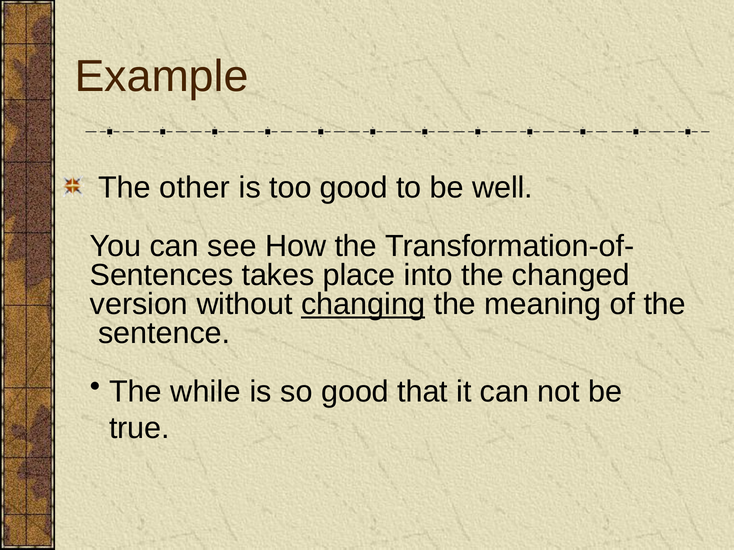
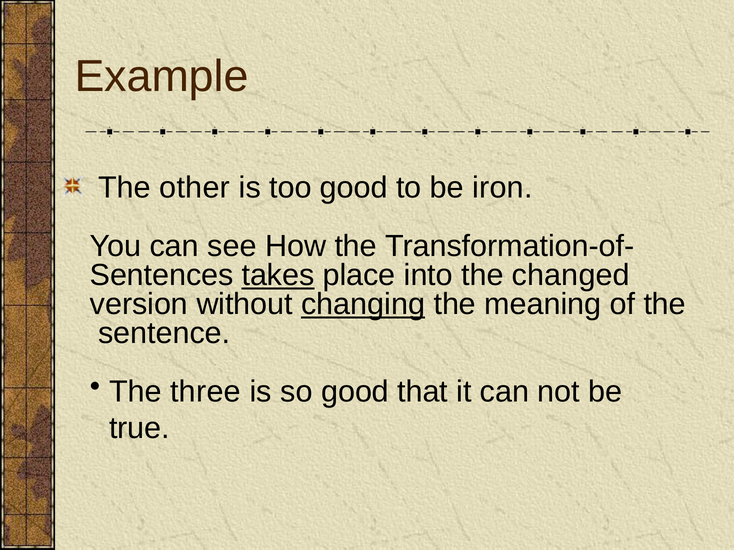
well: well -> iron (502, 188)
takes underline: none -> present (278, 276)
while: while -> three (206, 392)
